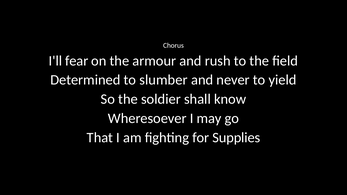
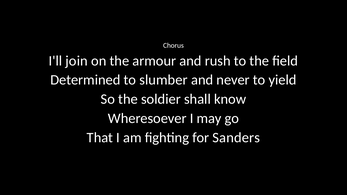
fear: fear -> join (77, 61)
Supplies: Supplies -> Sanders (236, 138)
